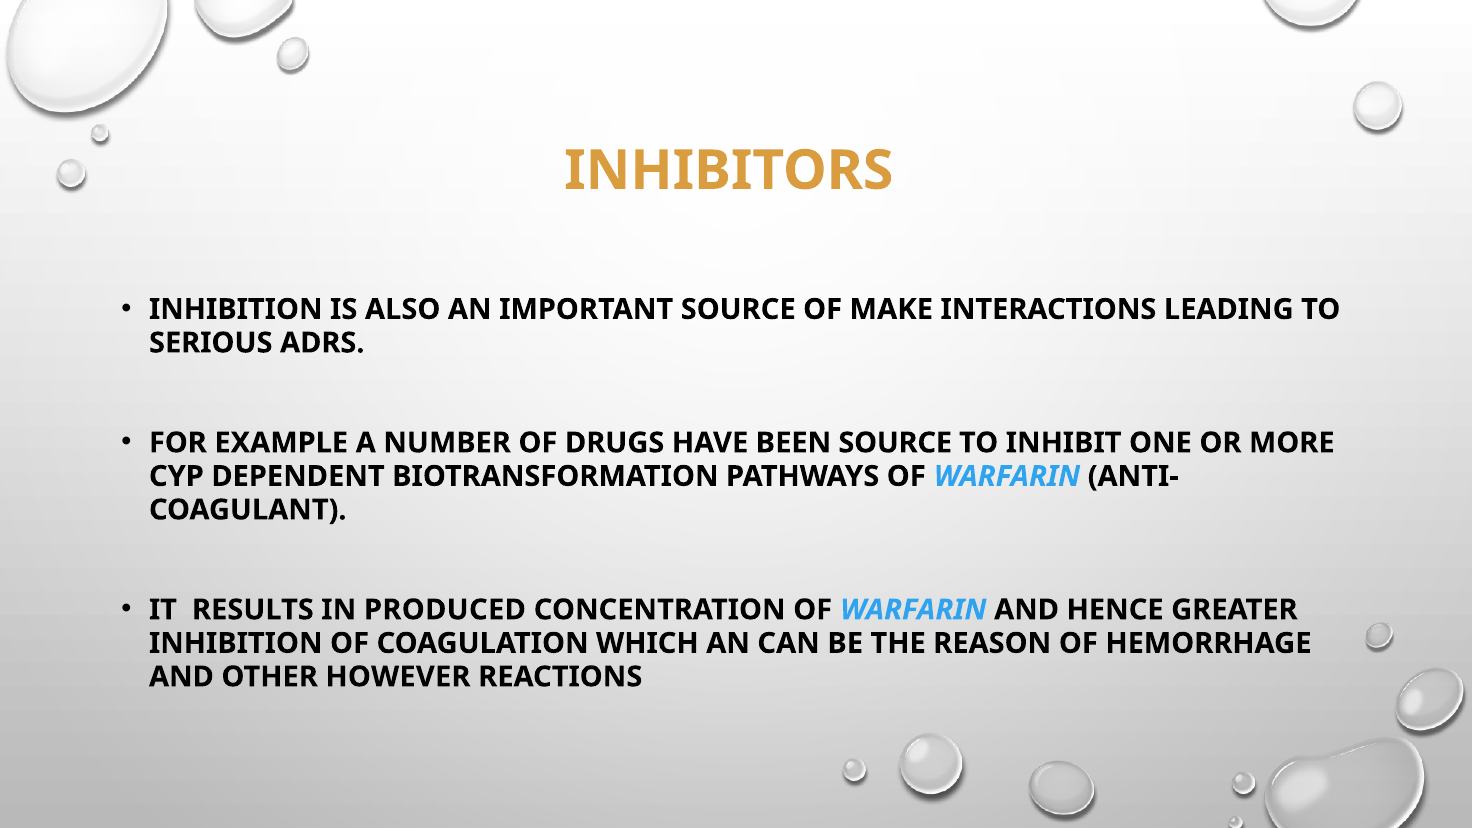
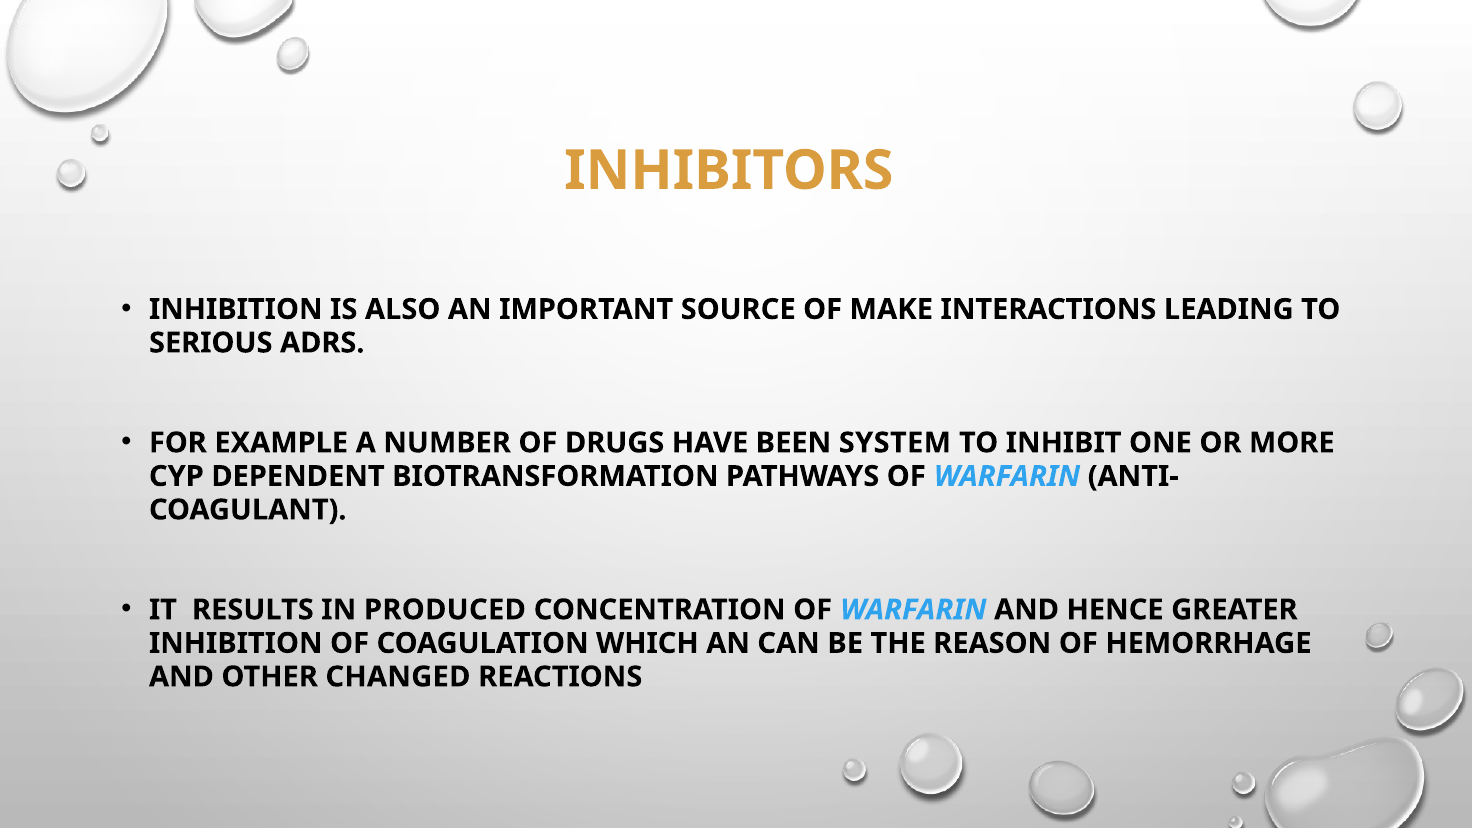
BEEN SOURCE: SOURCE -> SYSTEM (895, 443)
HOWEVER: HOWEVER -> CHANGED (398, 677)
